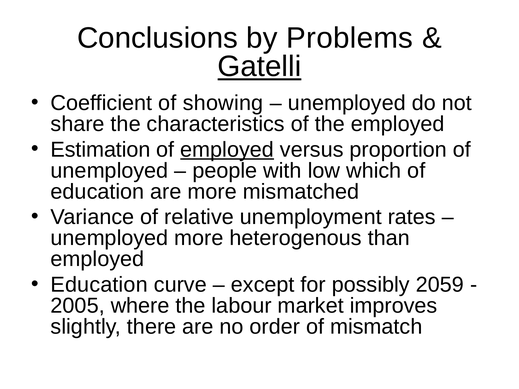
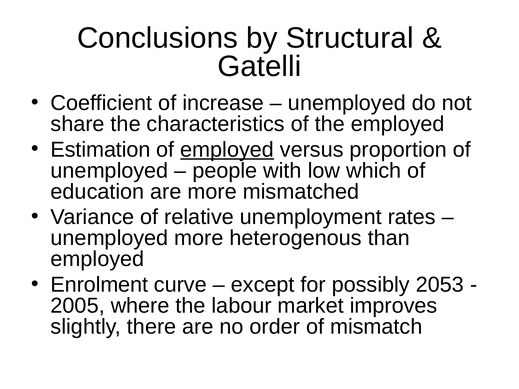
Problems: Problems -> Structural (350, 38)
Gatelli underline: present -> none (259, 67)
showing: showing -> increase (223, 103)
Education: Education -> Enrolment (99, 285)
2059: 2059 -> 2053 (440, 285)
